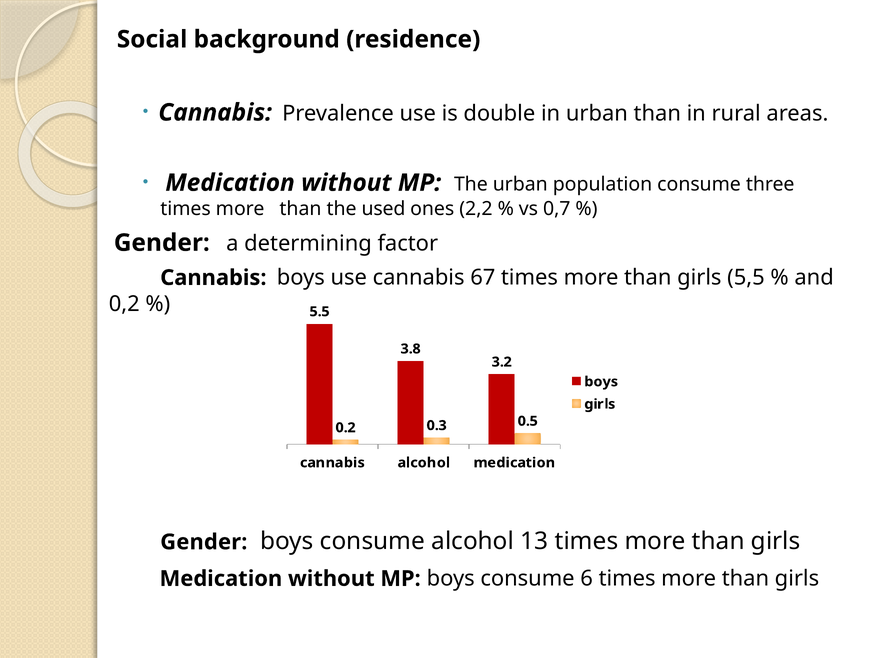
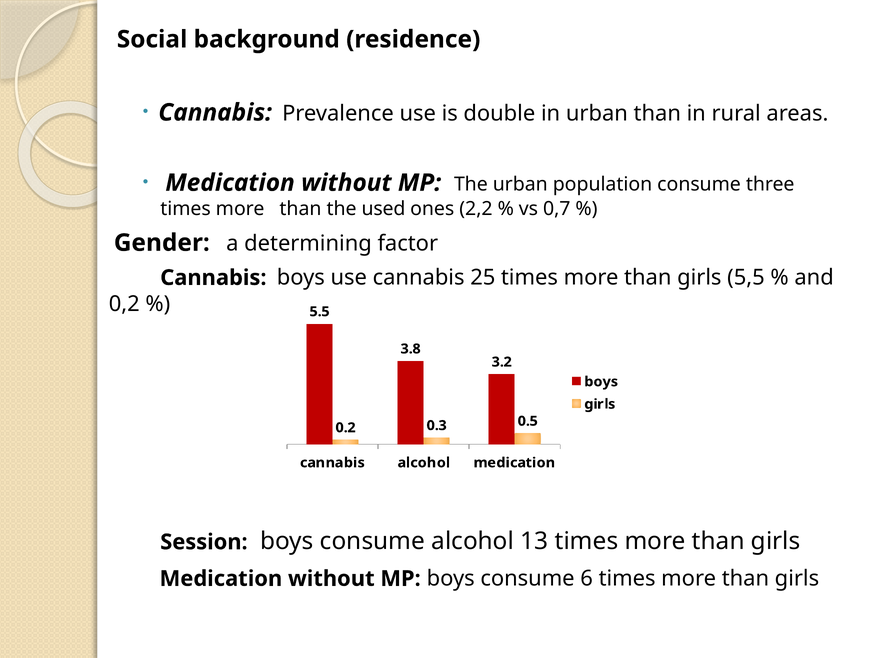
67: 67 -> 25 (483, 278)
Gender: Gender -> Session (204, 542)
